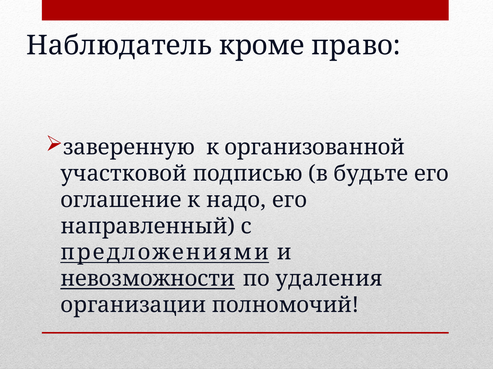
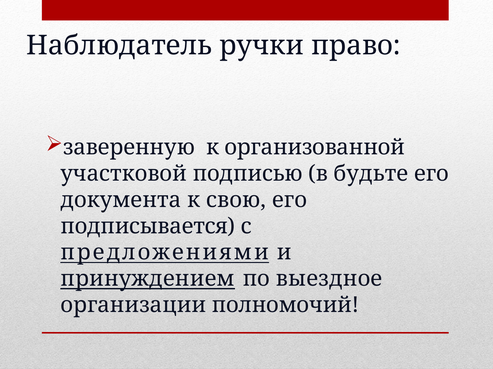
кроме: кроме -> ручки (262, 46)
оглашение: оглашение -> документа (121, 200)
надо: надо -> свою (236, 200)
направленный: направленный -> подписывается (148, 227)
невозможности: невозможности -> принуждением (148, 279)
удаления: удаления -> выездное (329, 279)
